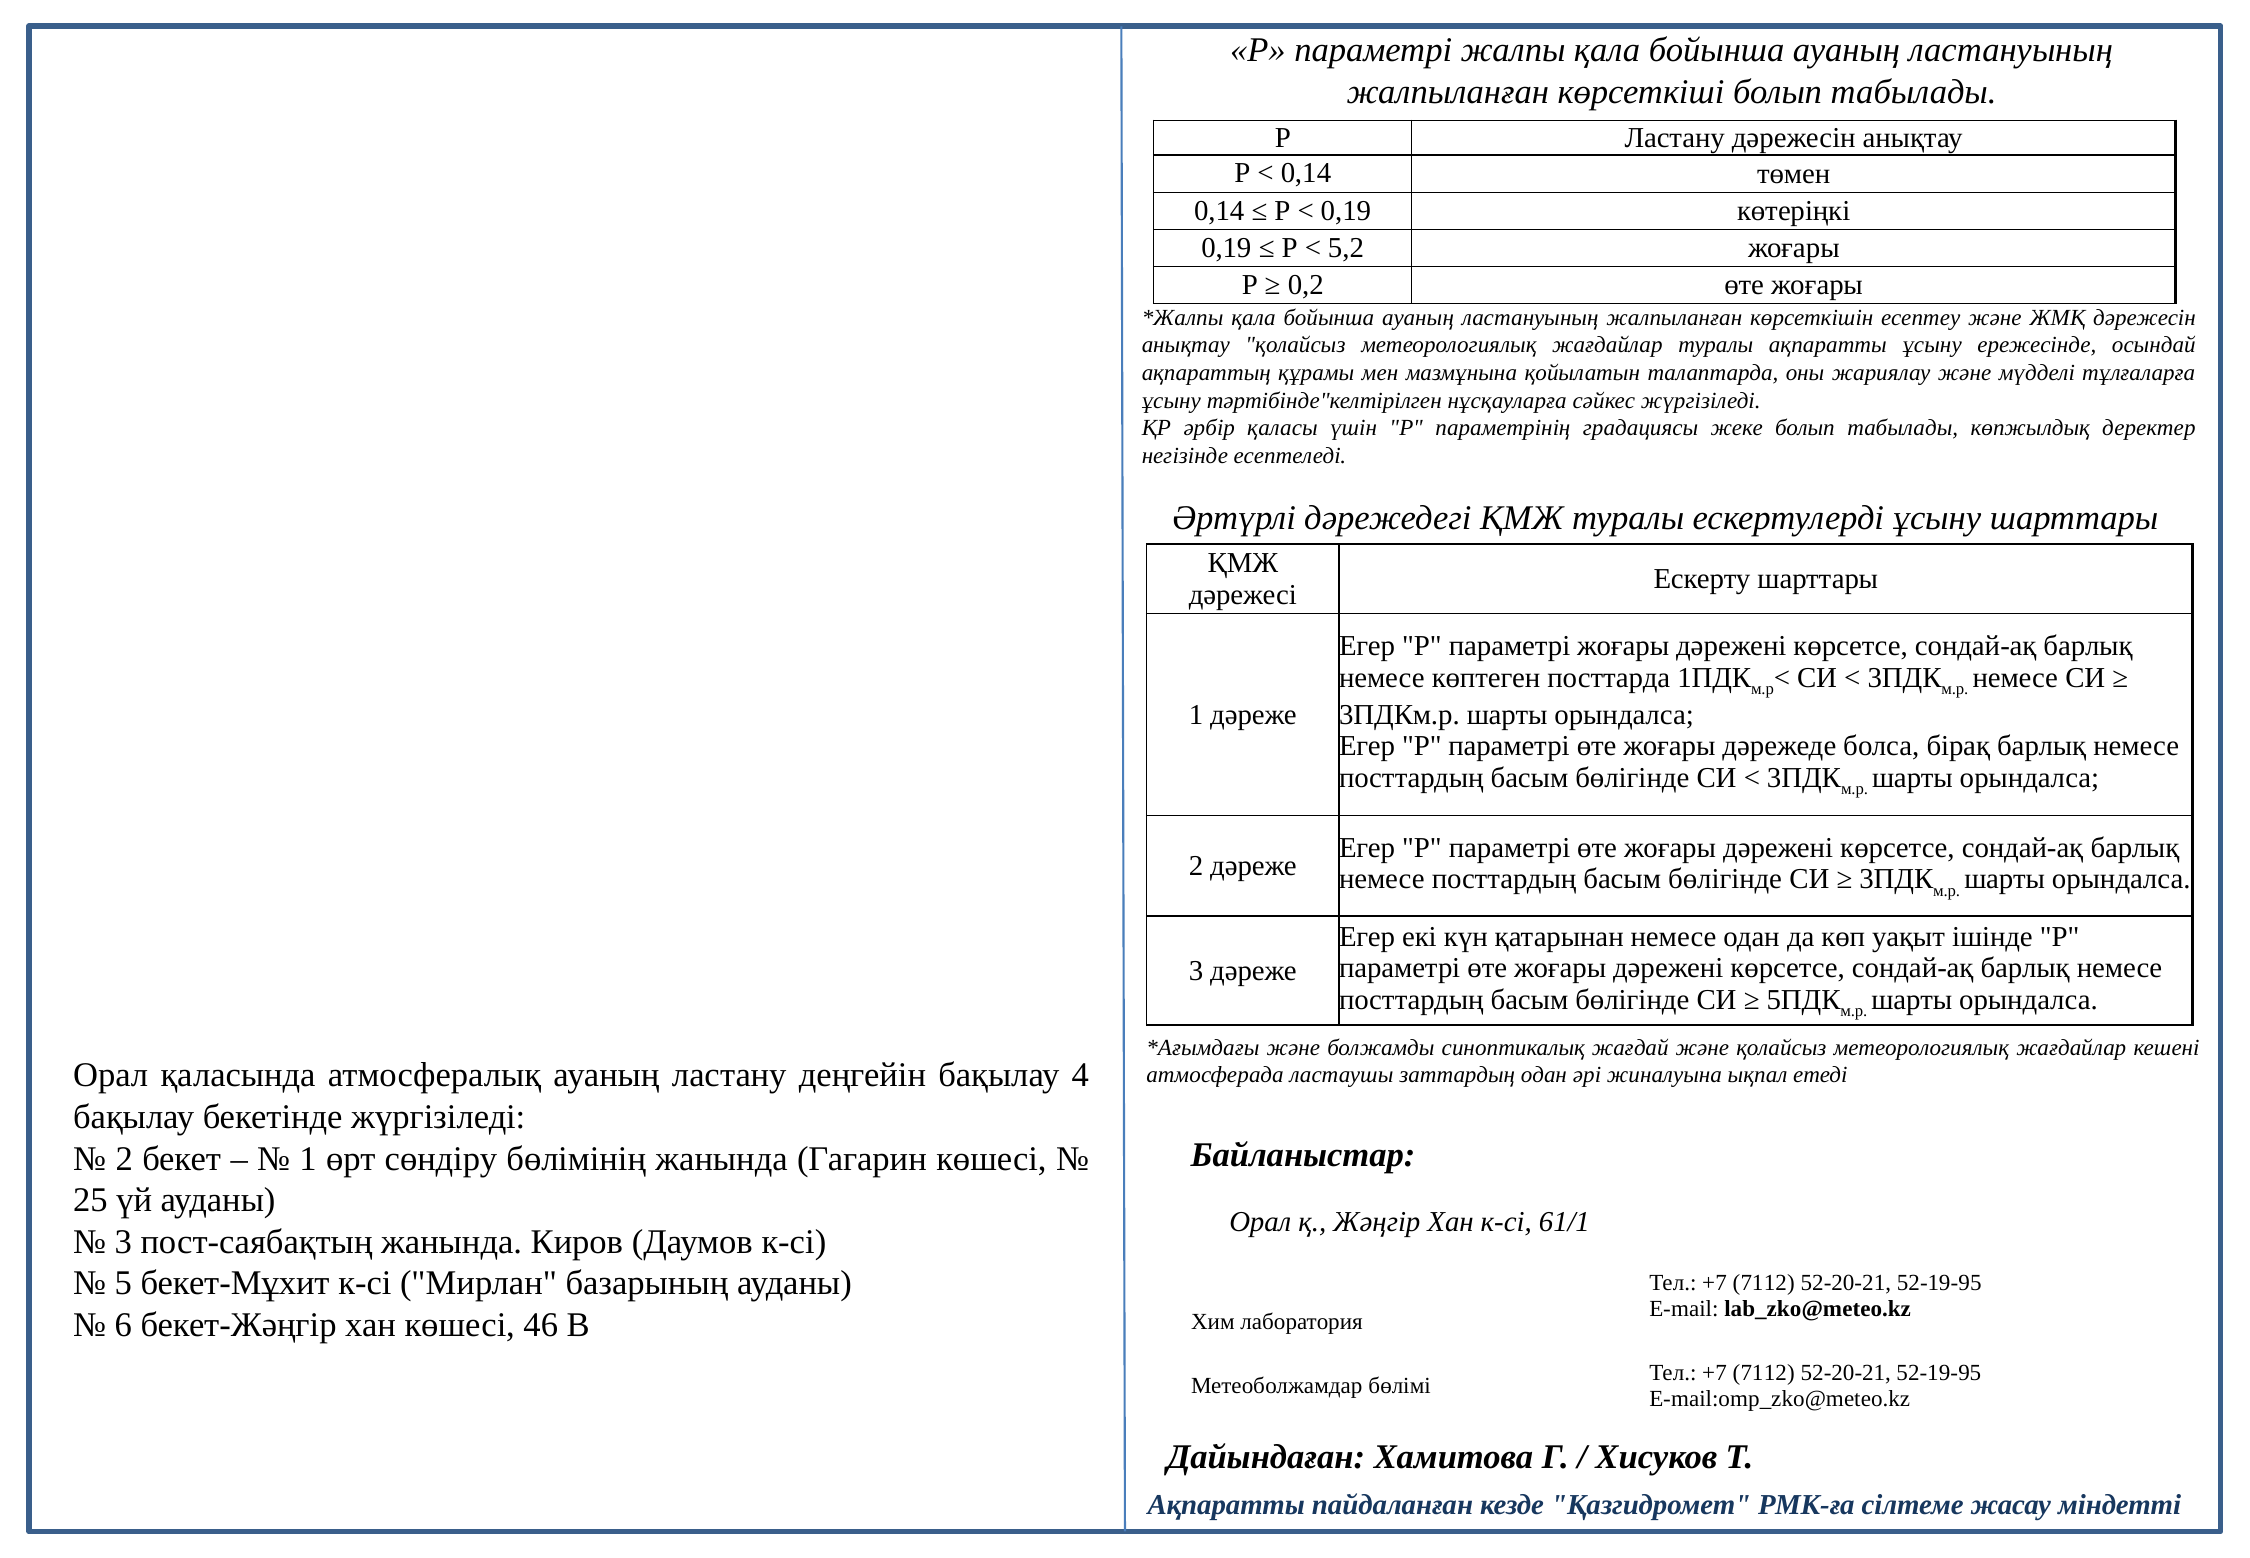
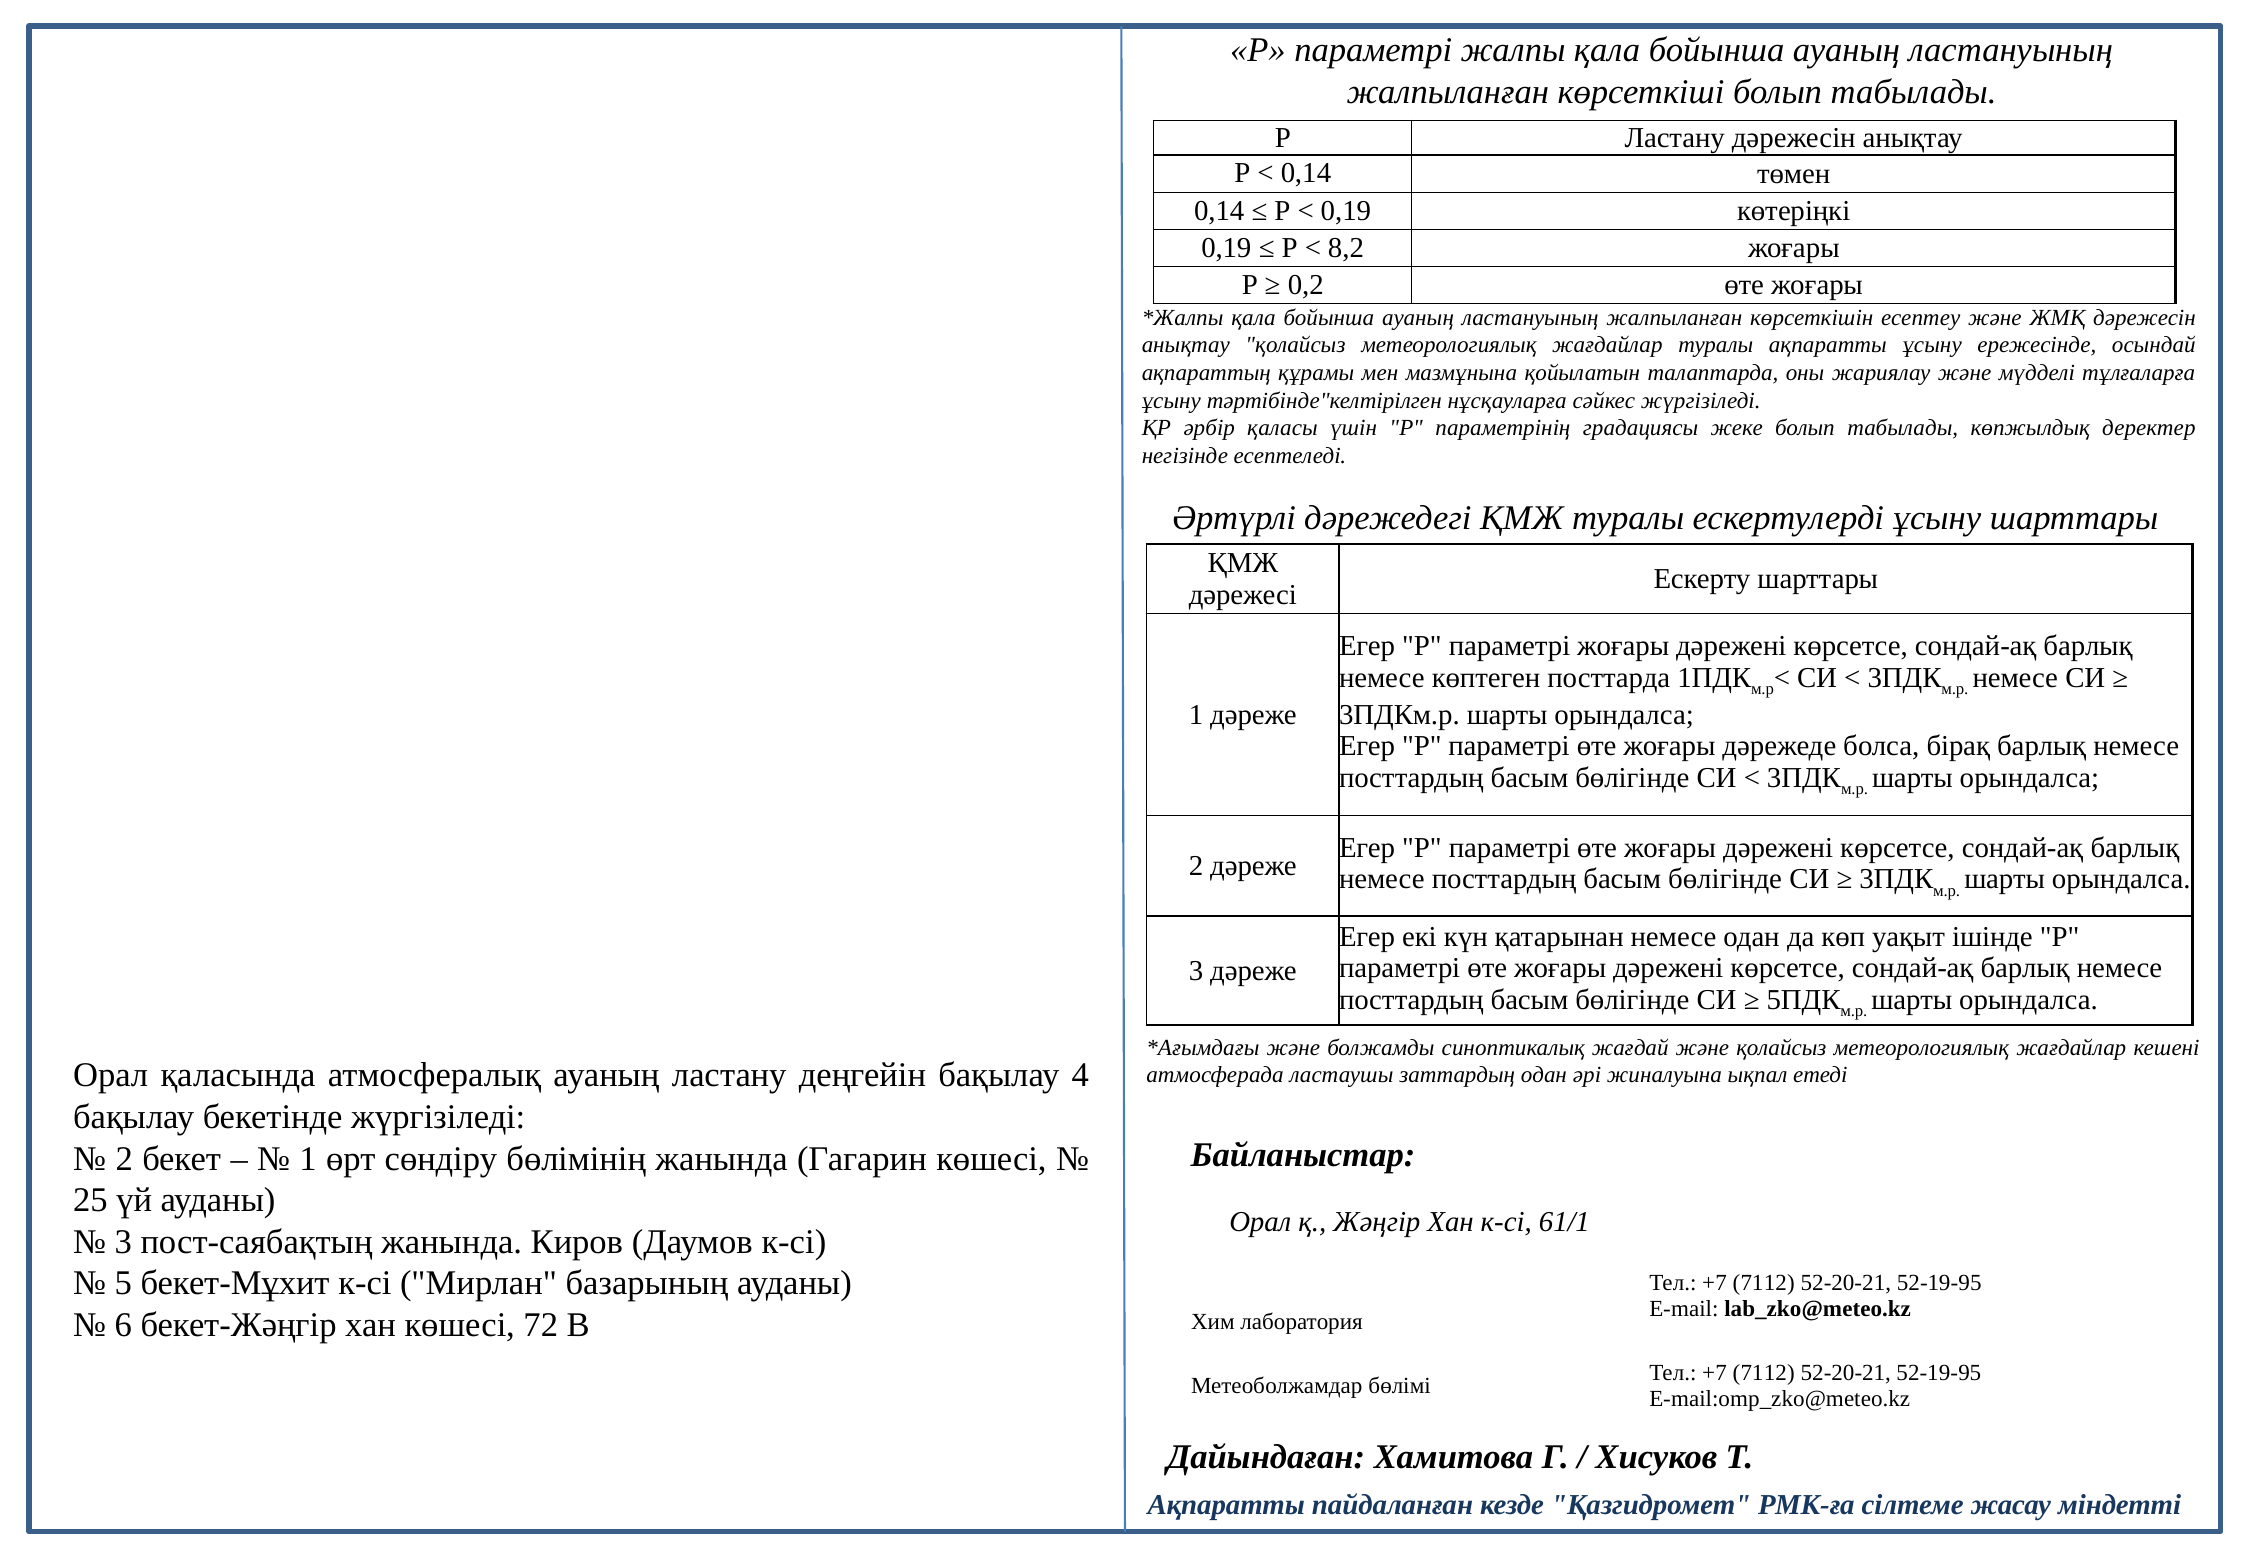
5,2: 5,2 -> 8,2 (1346, 248)
46: 46 -> 72 (541, 1325)
